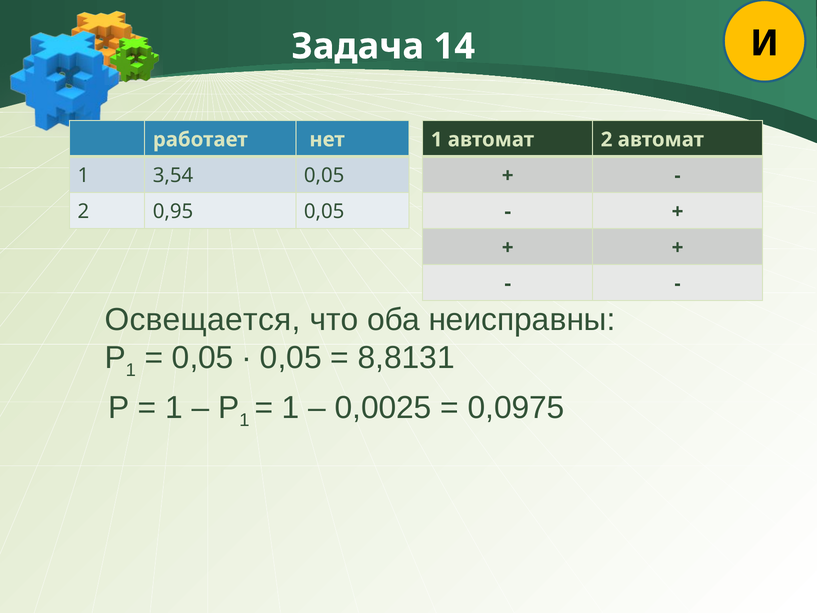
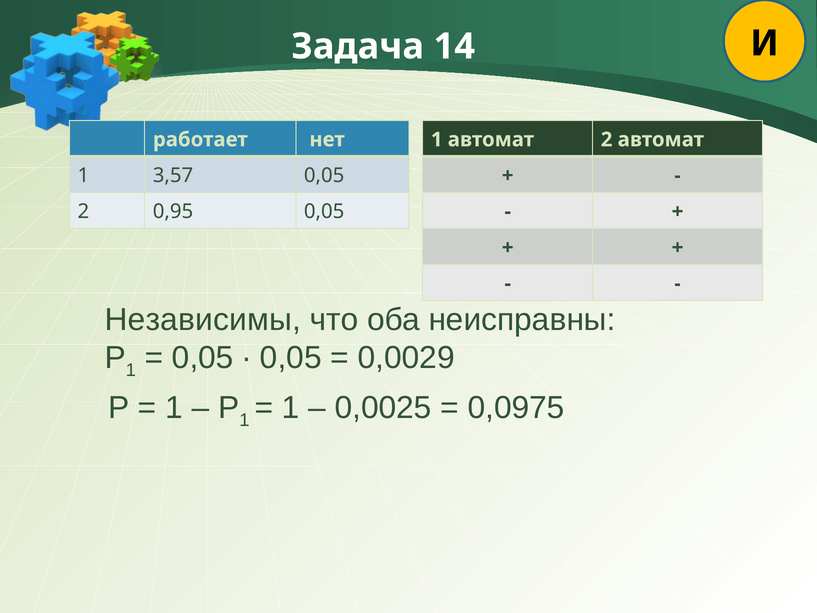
3,54: 3,54 -> 3,57 (173, 176)
Освещается: Освещается -> Независимы (203, 320)
8,8131: 8,8131 -> 0,0029 (406, 358)
